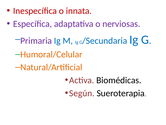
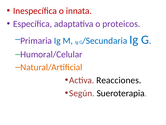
nerviosas: nerviosas -> proteicos (121, 24)
Humoral/Celular colour: orange -> purple (51, 54)
Biomédicas: Biomédicas -> Reacciones (119, 80)
